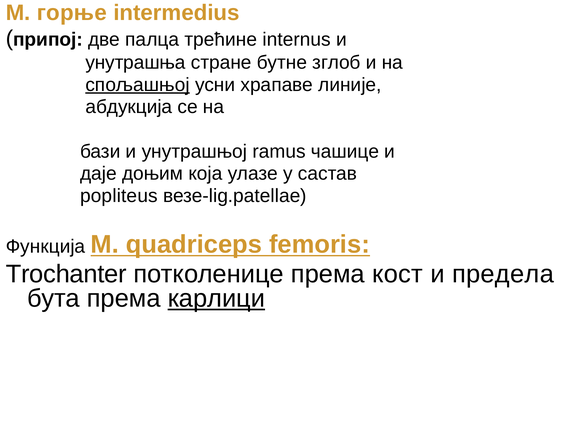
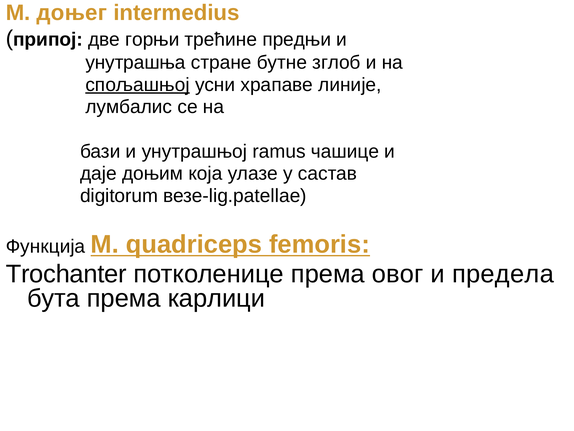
горње: горње -> доњег (72, 13)
палца: палца -> горњи (152, 40)
internus: internus -> предњи (297, 40)
абдукција: абдукција -> лумбалис (129, 107)
popliteus: popliteus -> digitorum (119, 196)
кост: кост -> овог (398, 274)
карлици underline: present -> none (216, 298)
